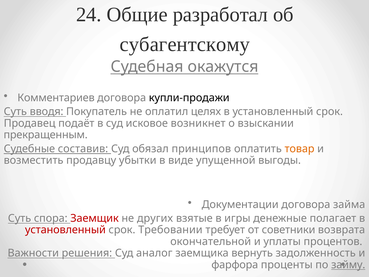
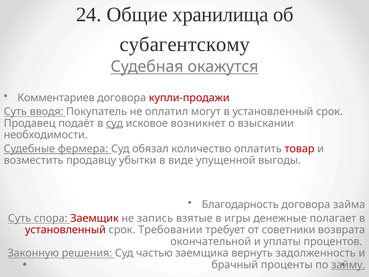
разработал: разработал -> хранилища (220, 15)
купли-продажи colour: black -> red (189, 98)
целях: целях -> могут (206, 111)
суд underline: none -> present (115, 123)
прекращенным: прекращенным -> необходимости (46, 135)
составив: составив -> фермера (83, 149)
принципов: принципов -> количество (201, 149)
товар colour: orange -> red (300, 149)
Документации: Документации -> Благодарность (240, 204)
других: других -> запись (155, 218)
Важности: Важности -> Законную (33, 253)
аналог: аналог -> частью (154, 253)
фарфора: фарфора -> брачный (235, 265)
